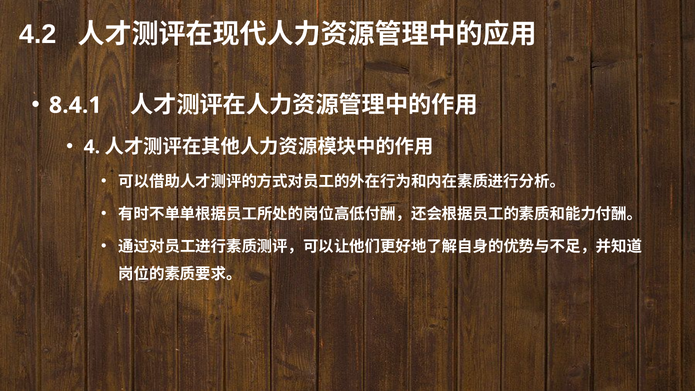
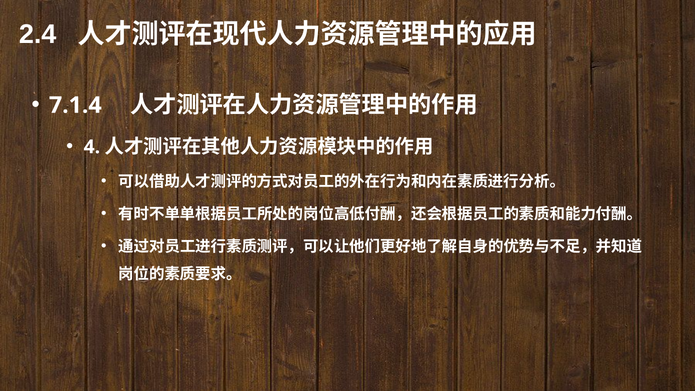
4.2: 4.2 -> 2.4 (38, 34)
8.4.1: 8.4.1 -> 7.1.4 (75, 105)
